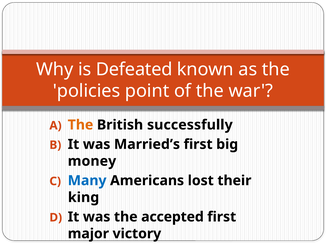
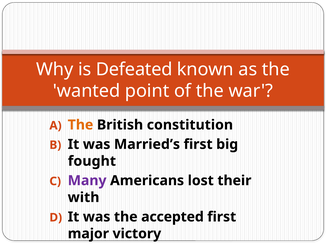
policies: policies -> wanted (87, 91)
successfully: successfully -> constitution (190, 125)
money: money -> fought (92, 161)
Many colour: blue -> purple (87, 181)
king: king -> with (84, 198)
